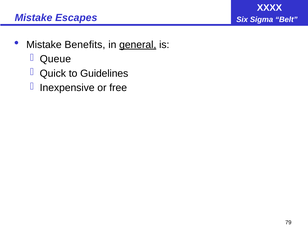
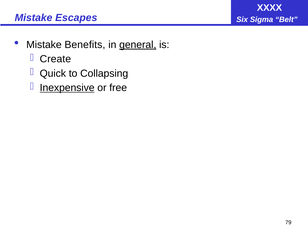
Queue: Queue -> Create (55, 59)
Guidelines: Guidelines -> Collapsing (104, 73)
Inexpensive underline: none -> present (67, 88)
